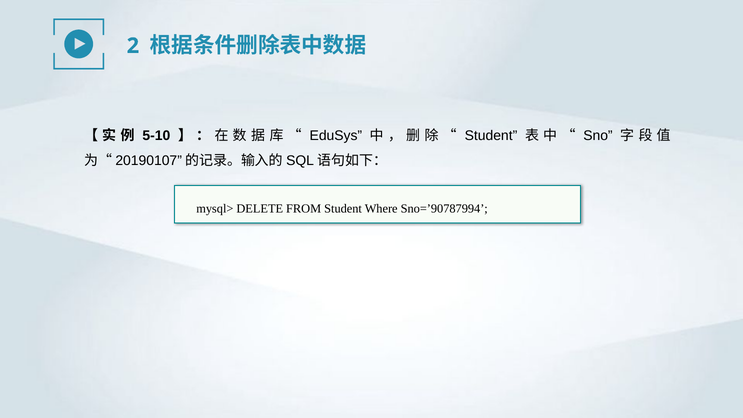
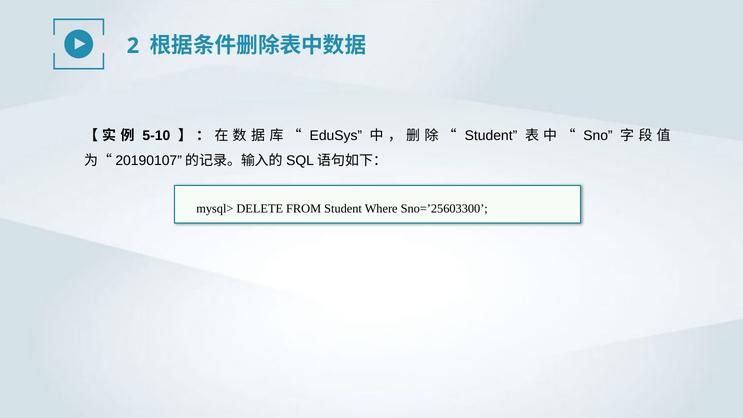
Sno=’90787994: Sno=’90787994 -> Sno=’25603300 (444, 209)
